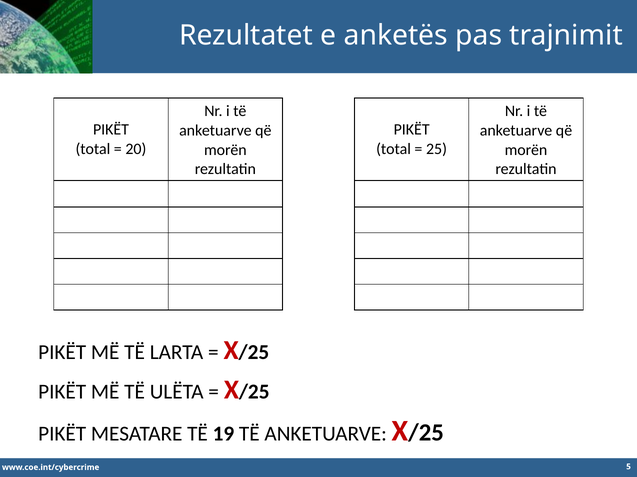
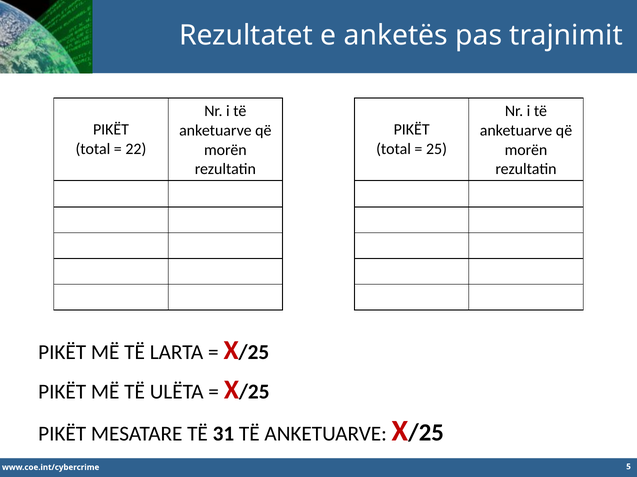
20: 20 -> 22 (136, 149)
19: 19 -> 31 (223, 435)
